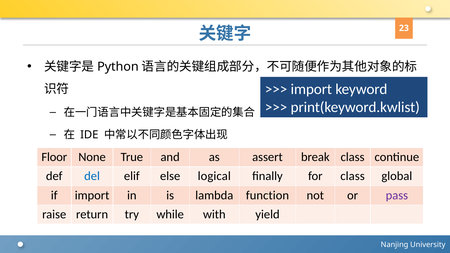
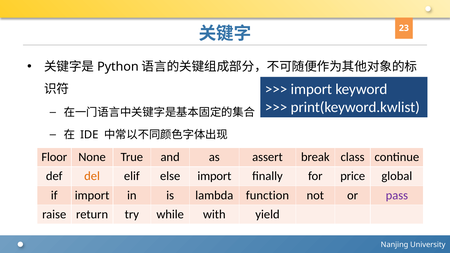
del colour: blue -> orange (92, 176)
else logical: logical -> import (214, 176)
for class: class -> price (353, 176)
